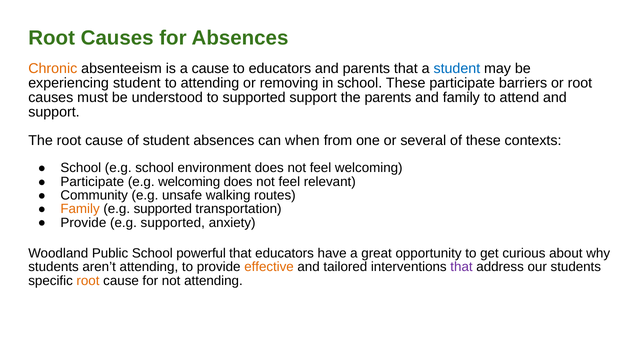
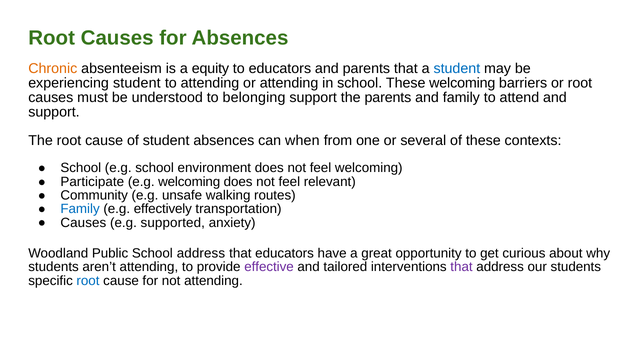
a cause: cause -> equity (210, 69)
or removing: removing -> attending (289, 83)
These participate: participate -> welcoming (462, 83)
to supported: supported -> belonging (254, 98)
Family colour: orange -> blue (80, 209)
supported: supported -> effectively (163, 209)
Provide: Provide -> Causes (83, 223)
School powerful: powerful -> address (201, 253)
effective colour: orange -> purple (269, 267)
root colour: orange -> blue (88, 281)
